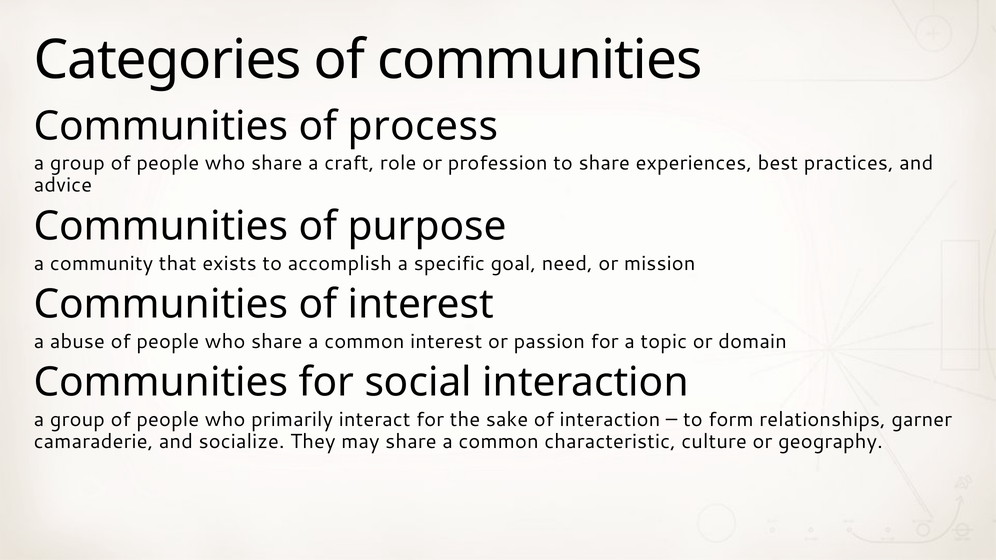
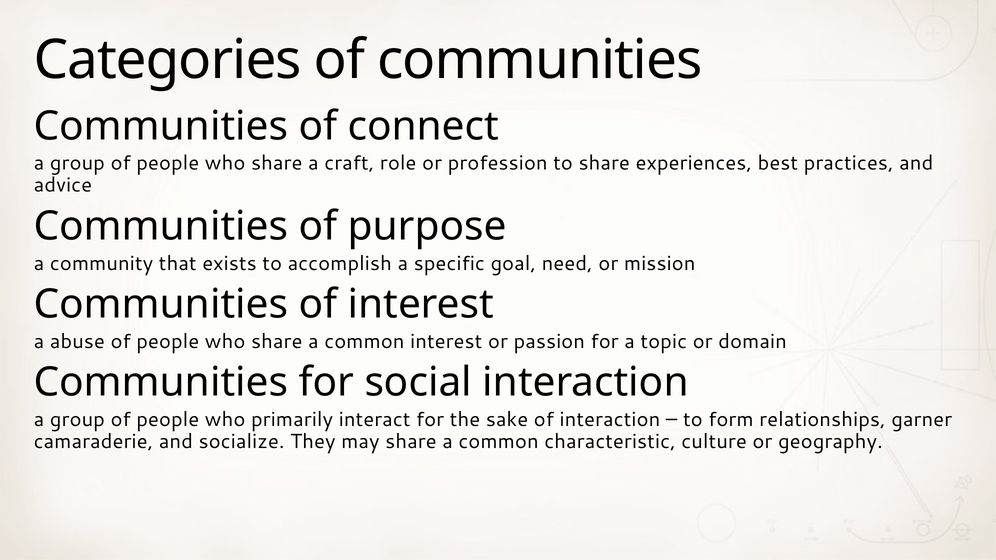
process: process -> connect (423, 126)
